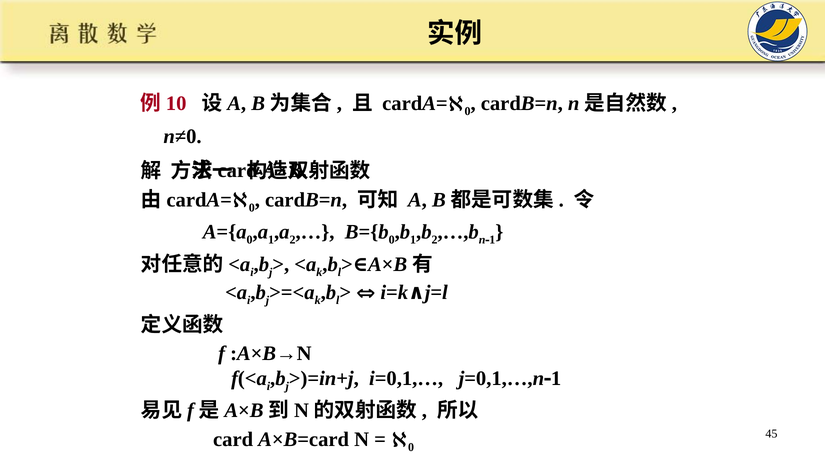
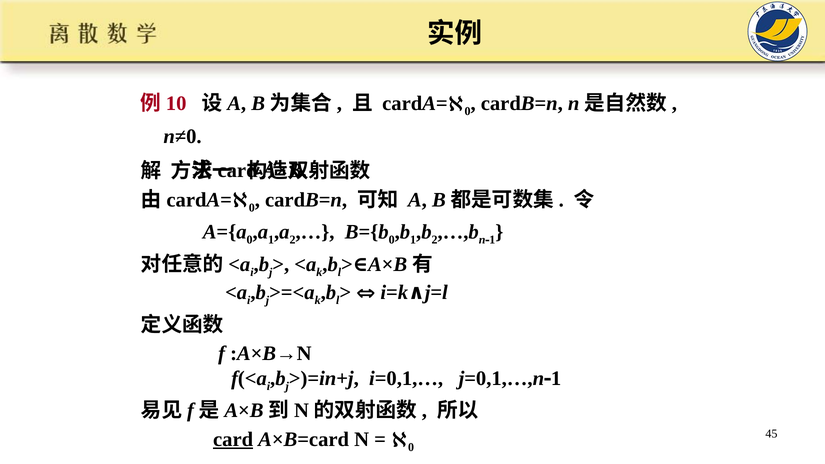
card underline: none -> present (233, 440)
